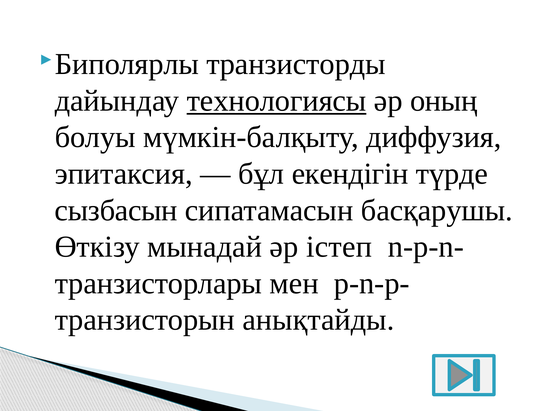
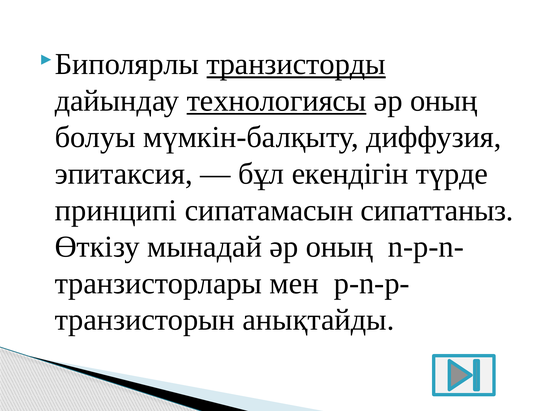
транзисторды underline: none -> present (296, 64)
сызбасын: сызбасын -> принципі (116, 210)
басқарушы: басқарушы -> сипаттаныз (437, 210)
істеп: істеп -> оның (339, 247)
